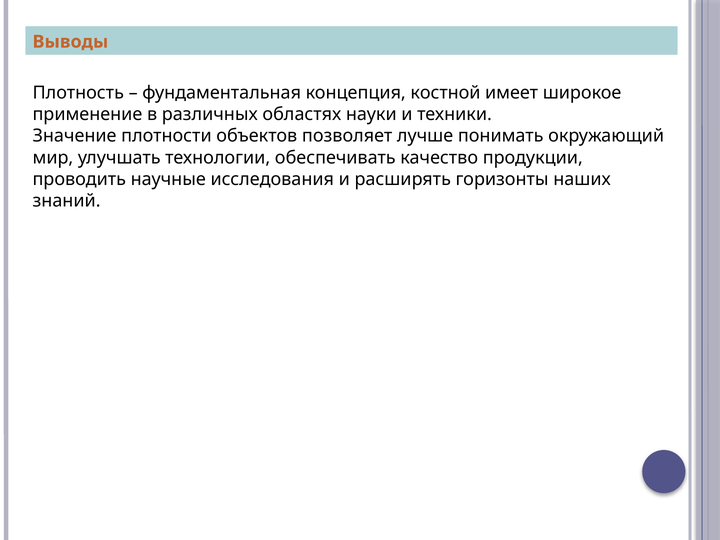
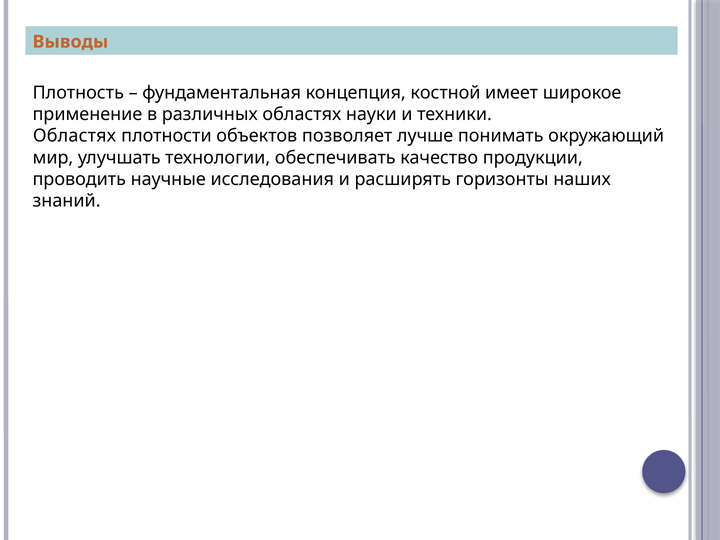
Значение: Значение -> Областях (74, 136)
